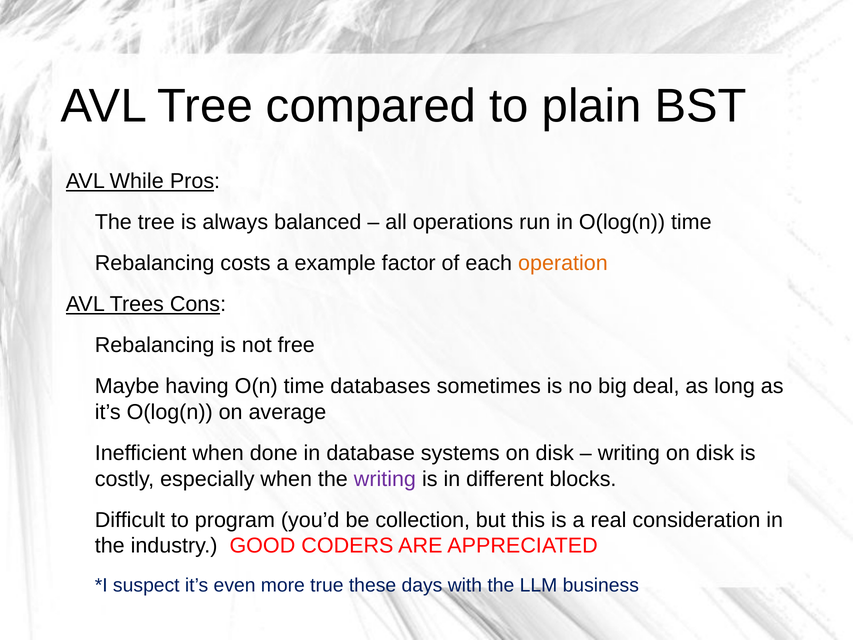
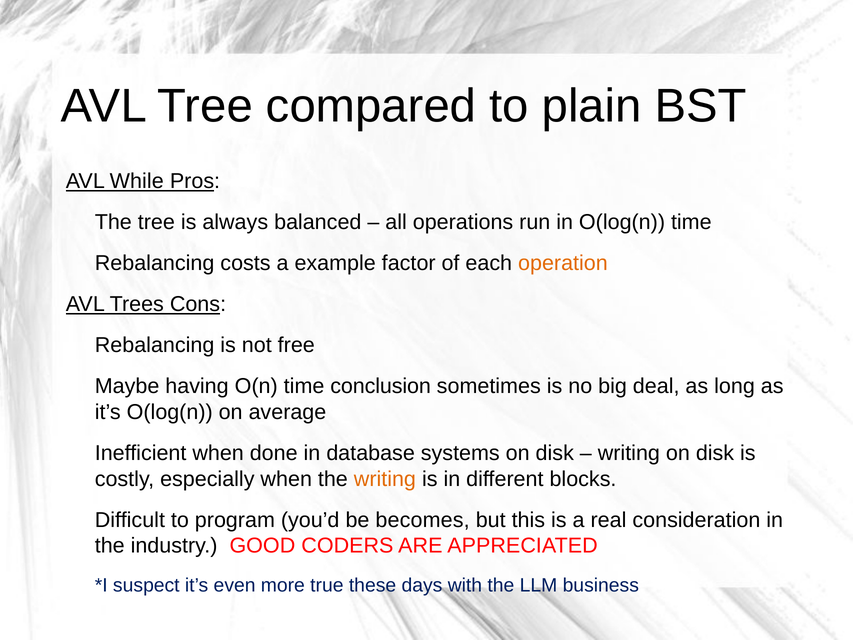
databases: databases -> conclusion (381, 386)
writing colour: purple -> orange (385, 479)
collection: collection -> becomes (423, 520)
